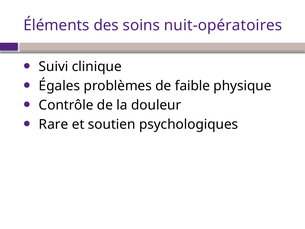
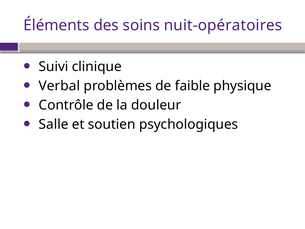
Égales: Égales -> Verbal (59, 86)
Rare: Rare -> Salle (54, 124)
